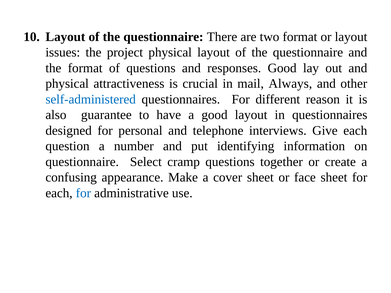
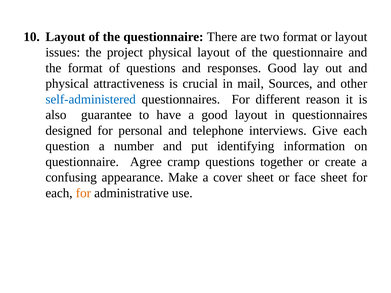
Always: Always -> Sources (290, 84)
Select: Select -> Agree (146, 162)
for colour: blue -> orange (83, 193)
